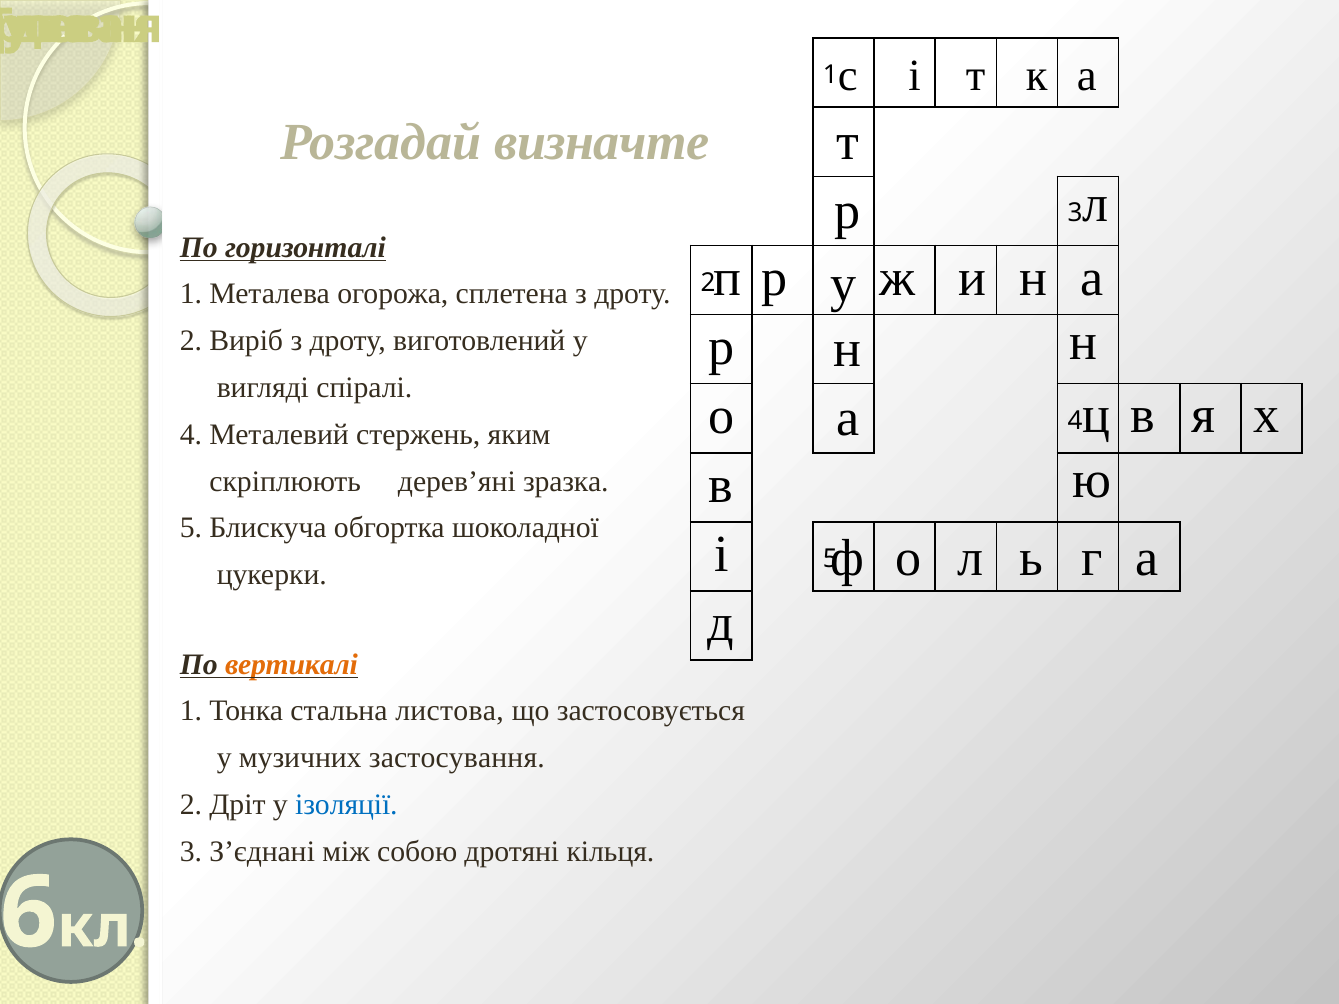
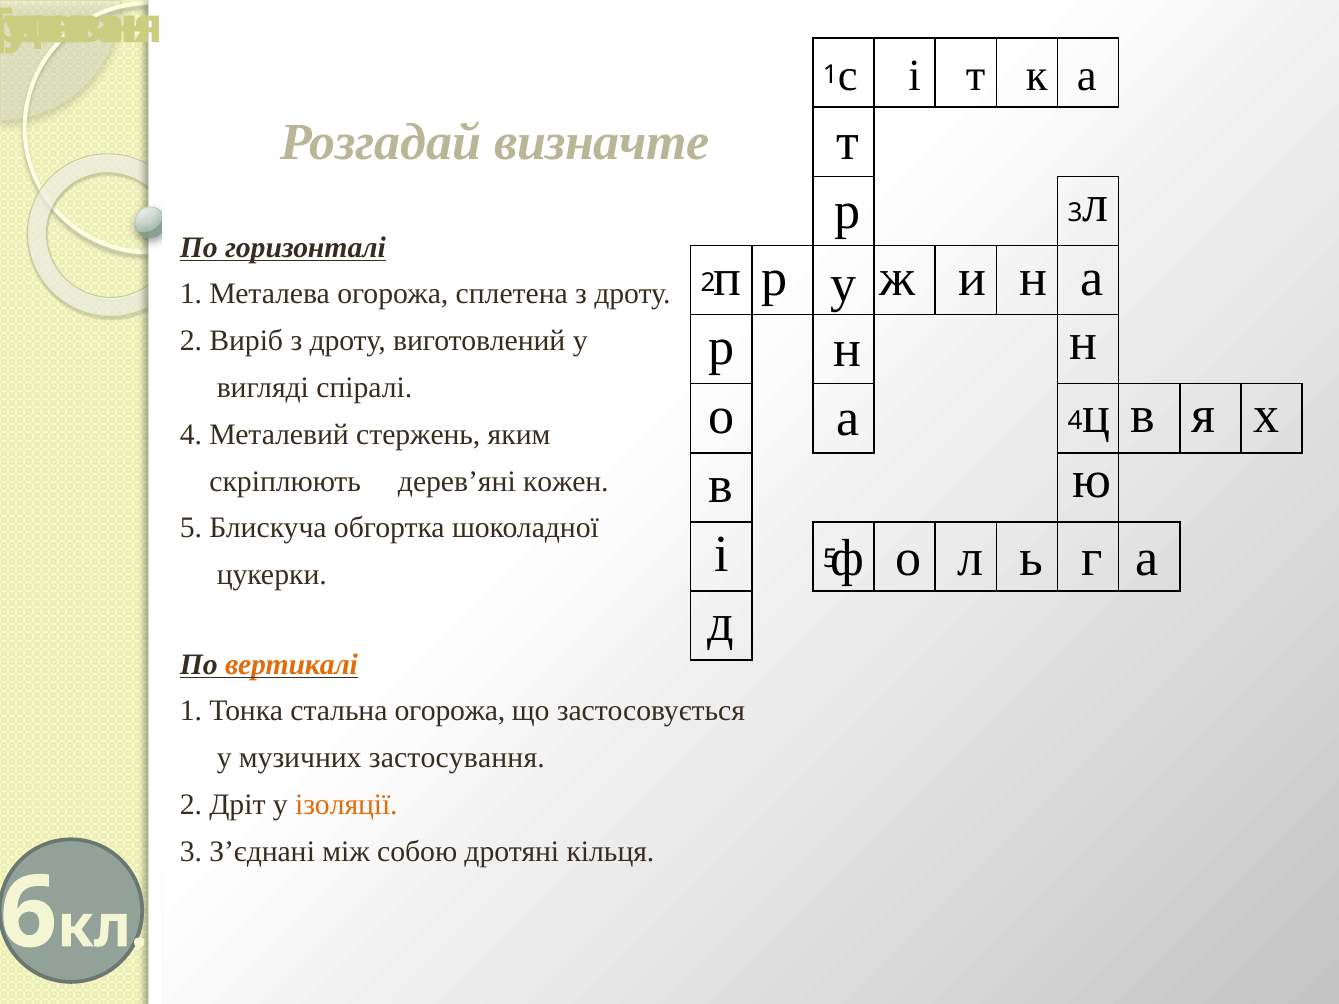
зразка: зразка -> кожен (566, 482)
стальна листова: листова -> огорожа (450, 711)
ізоляції colour: blue -> orange (346, 805)
